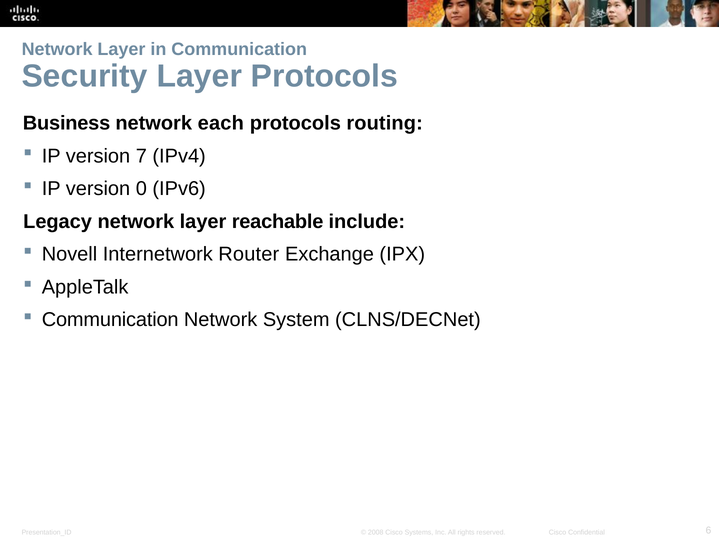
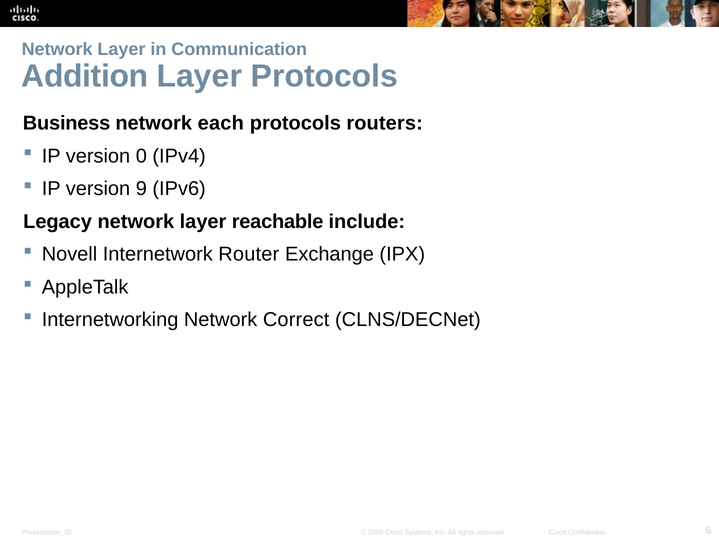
Security: Security -> Addition (85, 76)
routing: routing -> routers (385, 123)
7: 7 -> 0 (141, 156)
0: 0 -> 9 (141, 189)
Communication: Communication -> Internetworking (110, 320)
System: System -> Correct (296, 320)
